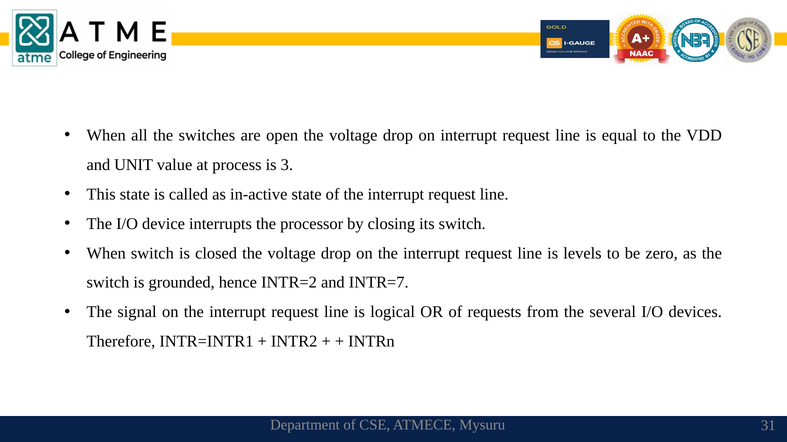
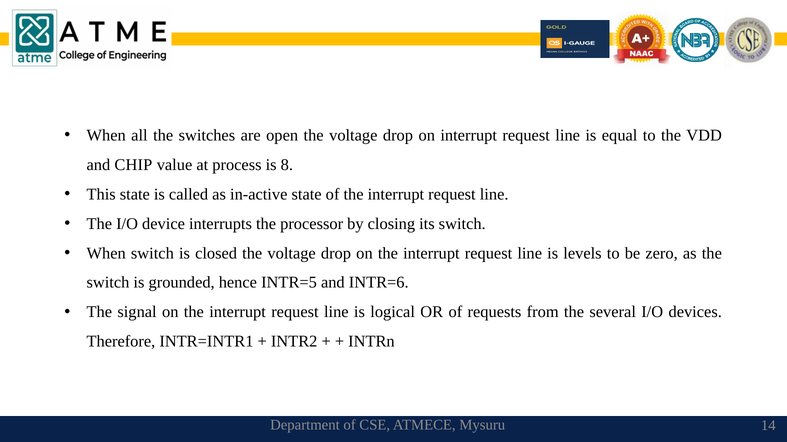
UNIT: UNIT -> CHIP (133, 165)
3: 3 -> 8 (287, 165)
INTR=2: INTR=2 -> INTR=5 (289, 283)
INTR=7: INTR=7 -> INTR=6 (379, 283)
31: 31 -> 14 (768, 426)
